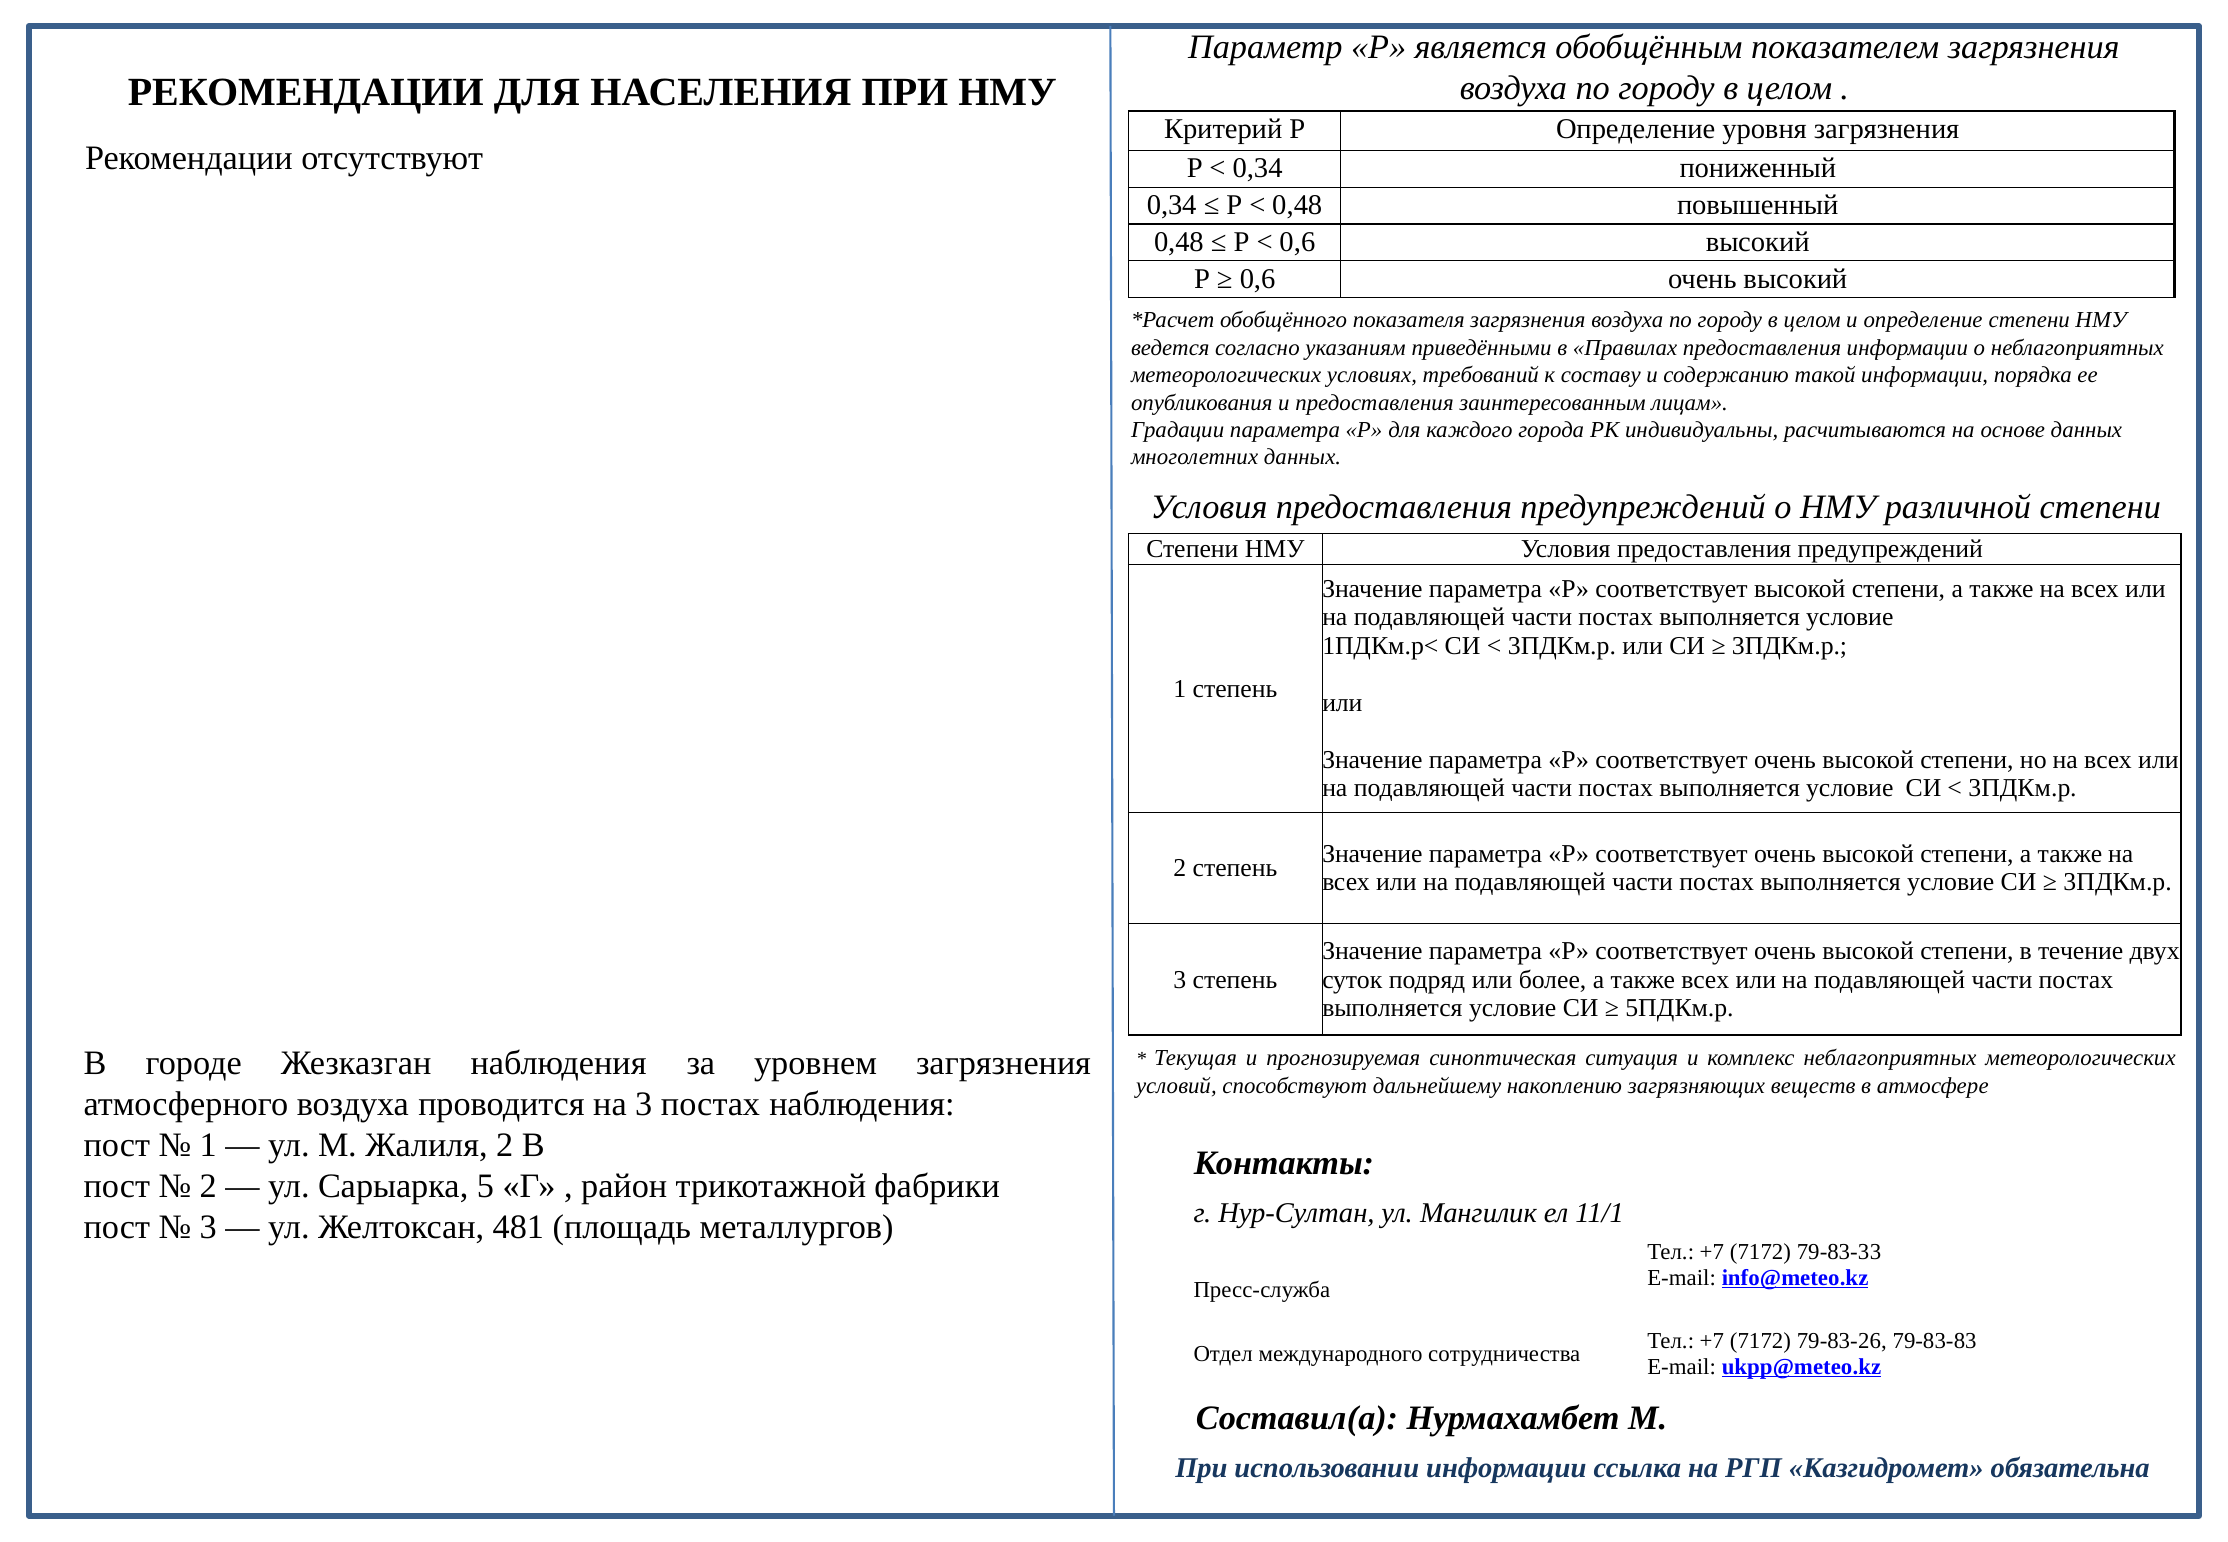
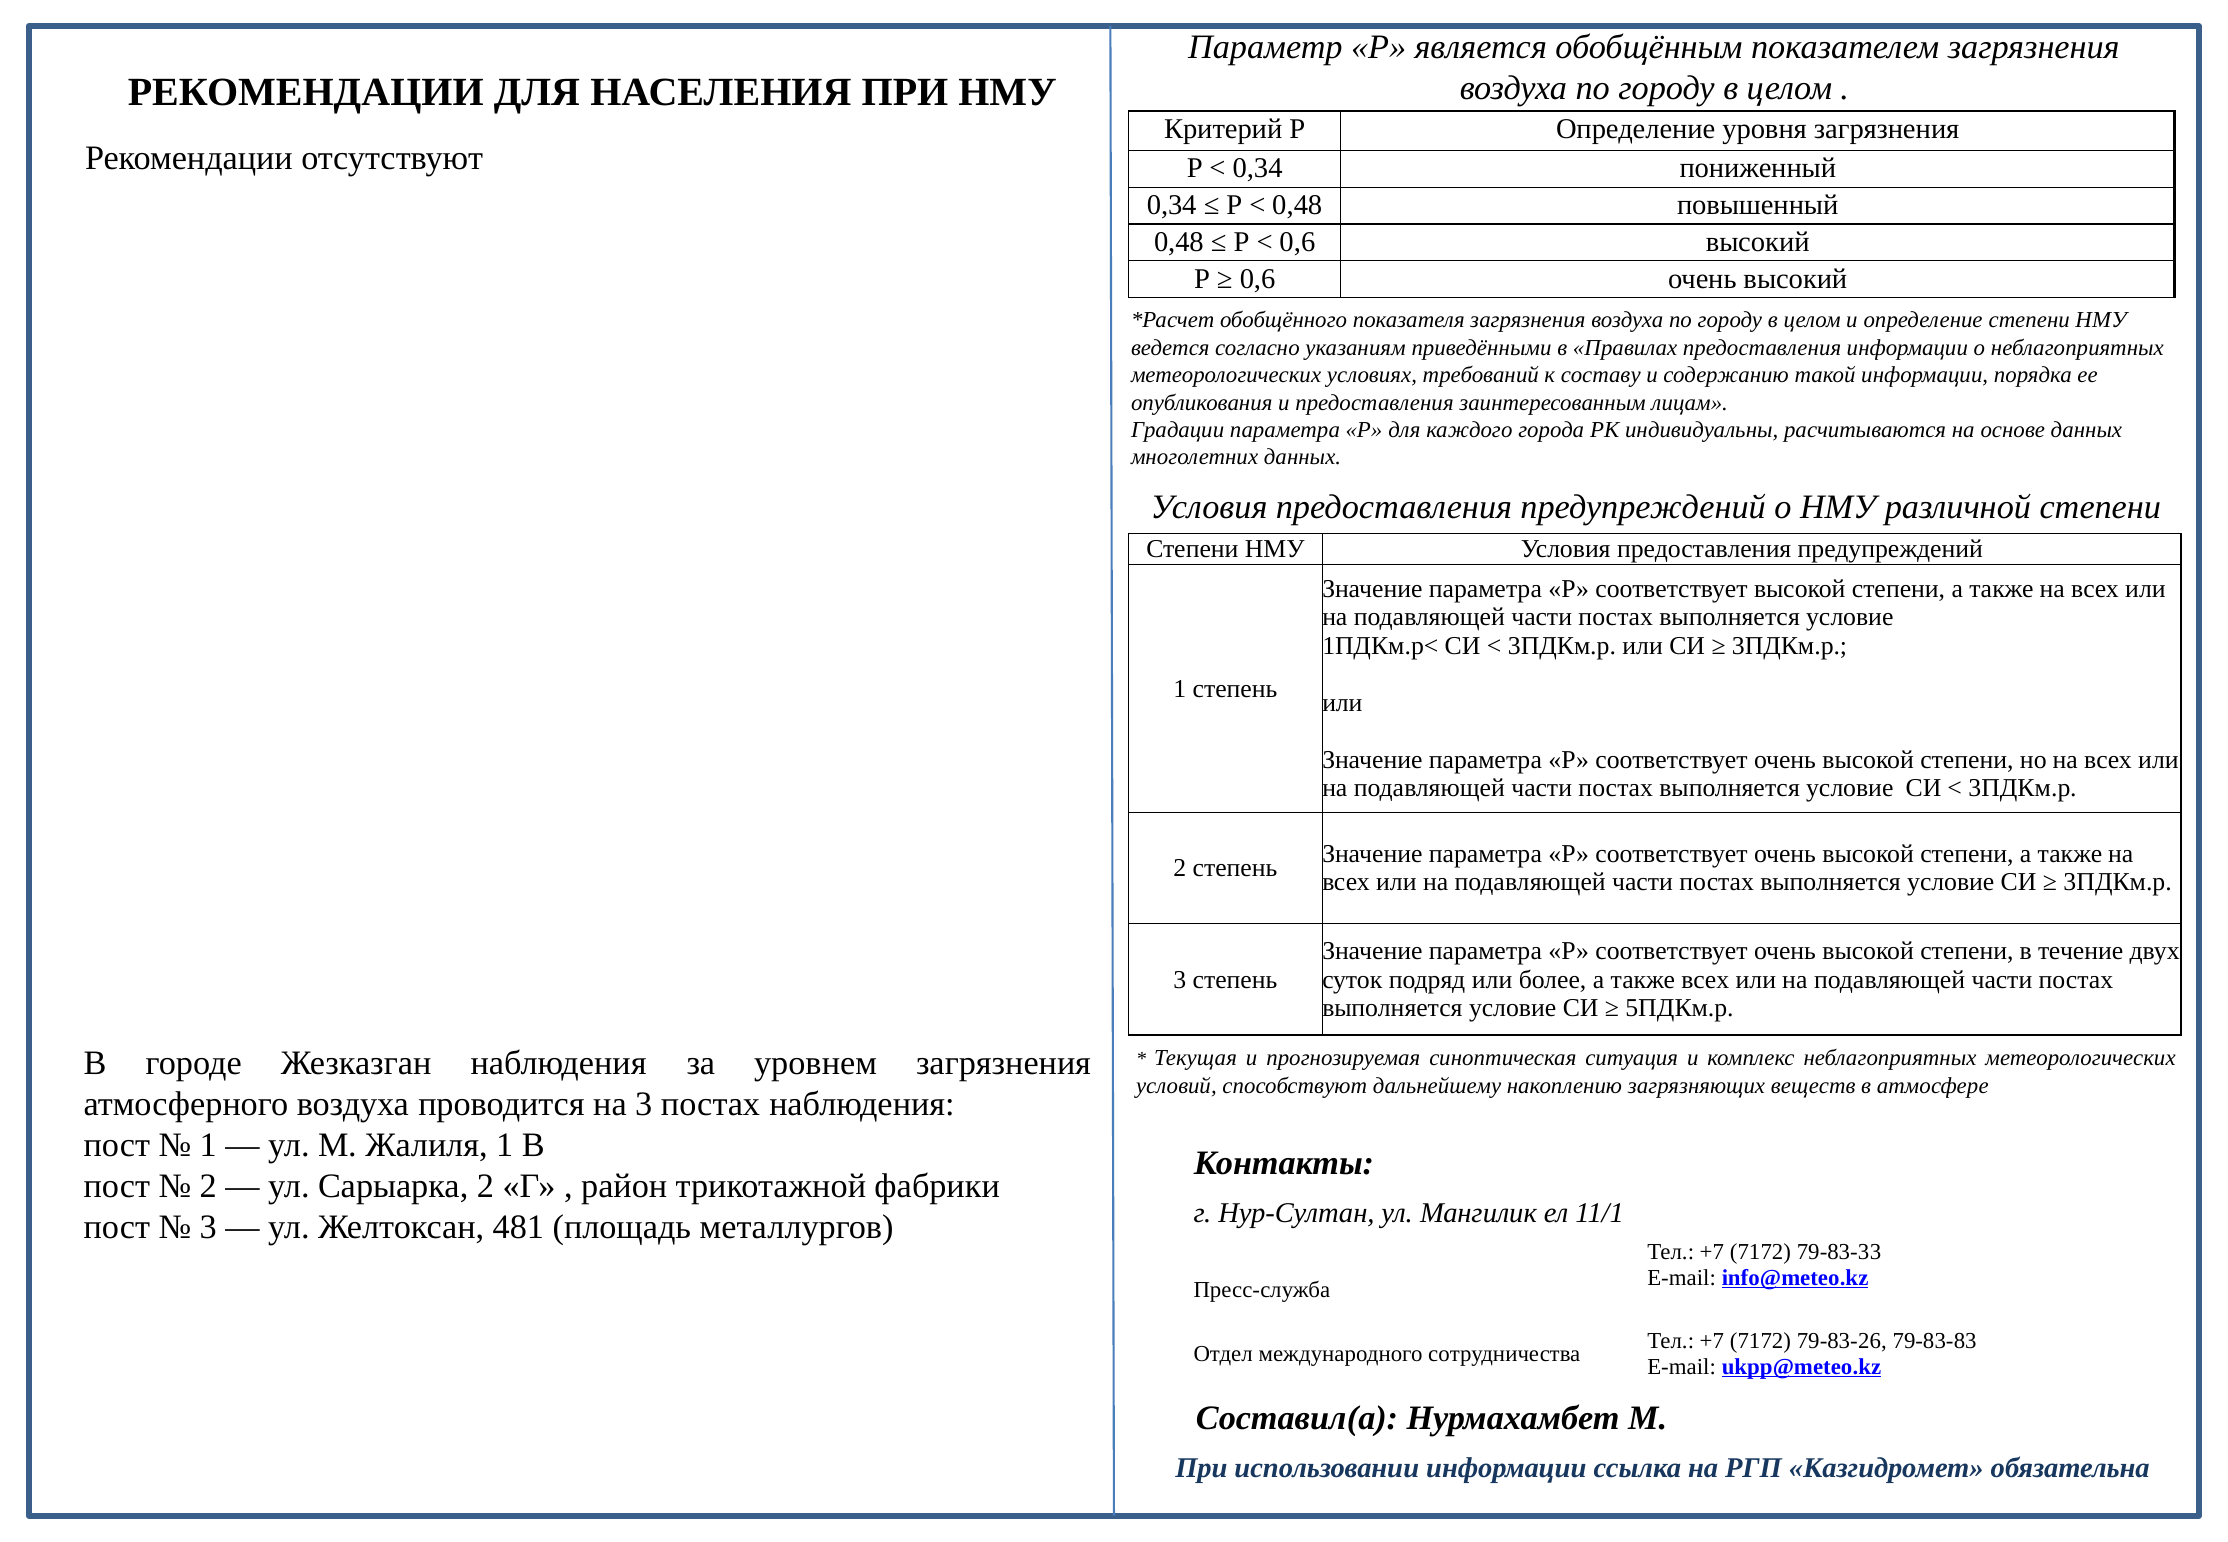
Жалиля 2: 2 -> 1 (505, 1146)
Сарыарка 5: 5 -> 2 (485, 1187)
